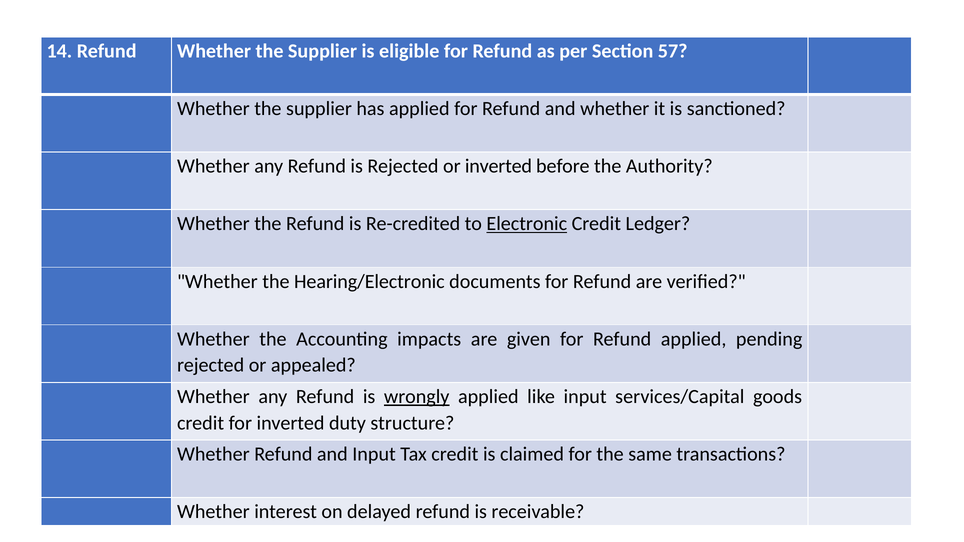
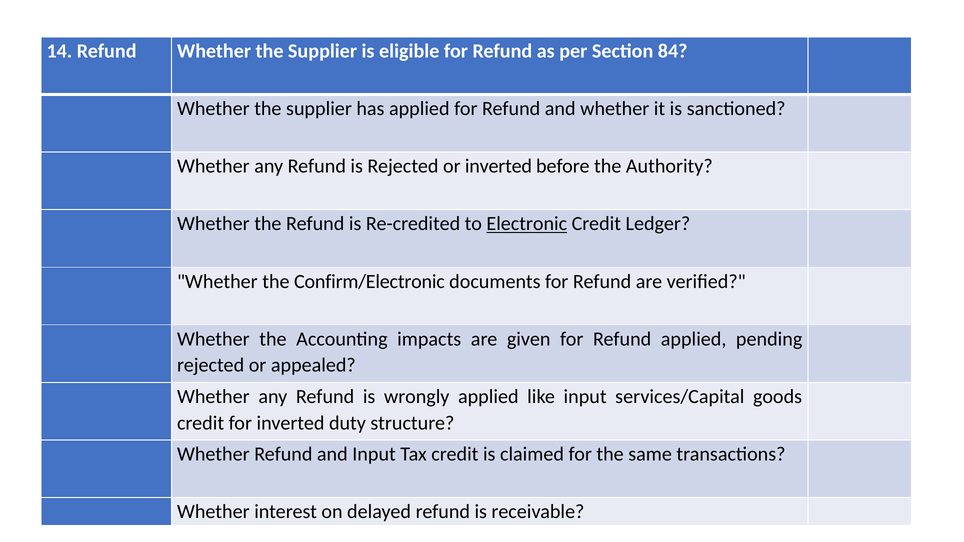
57: 57 -> 84 (673, 51)
Hearing/Electronic: Hearing/Electronic -> Confirm/Electronic (369, 282)
wrongly underline: present -> none (417, 397)
